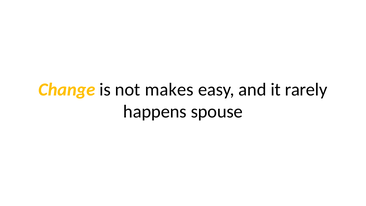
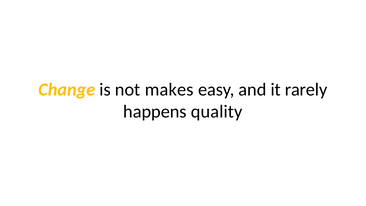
spouse: spouse -> quality (217, 112)
